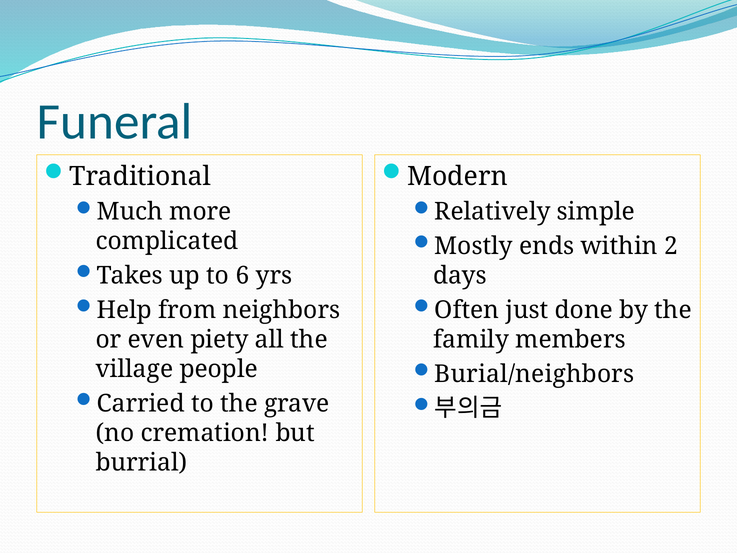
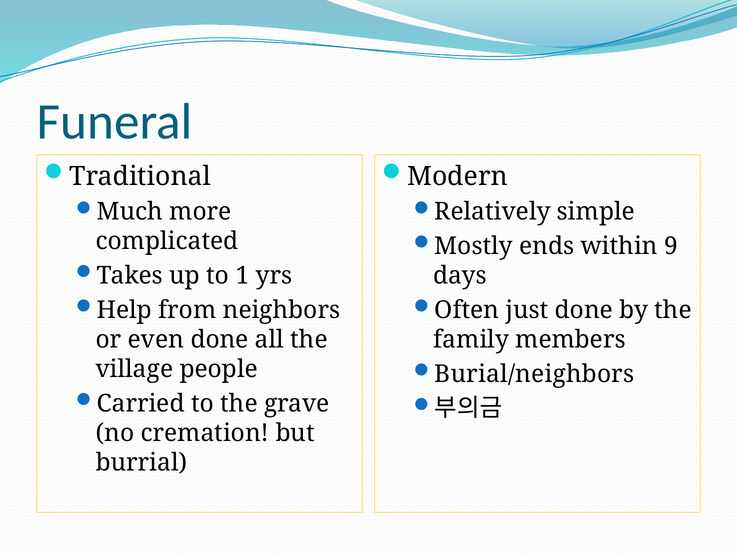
2: 2 -> 9 (671, 246)
6: 6 -> 1 (242, 276)
even piety: piety -> done (220, 339)
